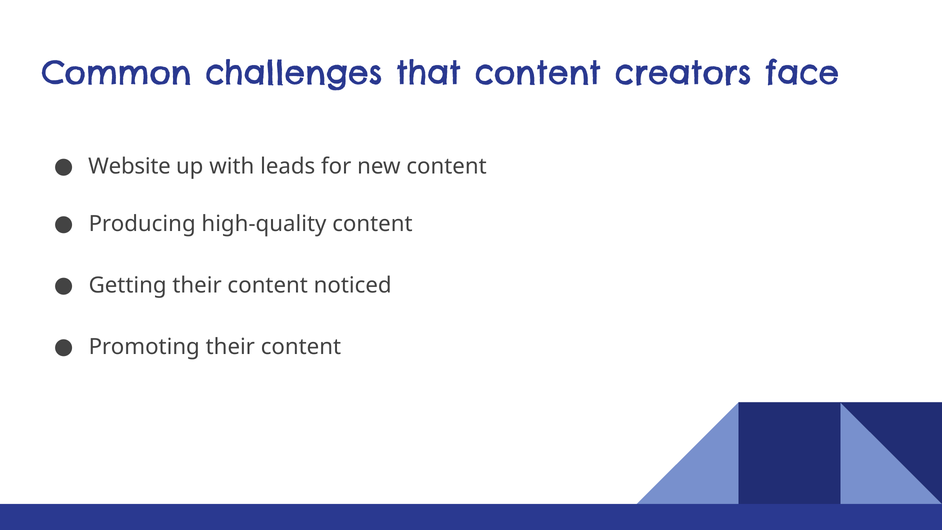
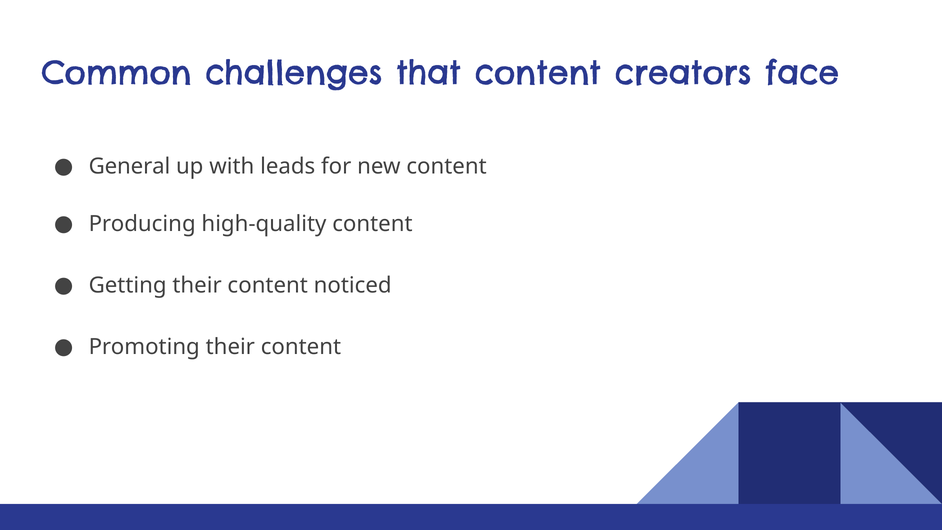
Website: Website -> General (129, 166)
